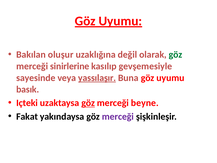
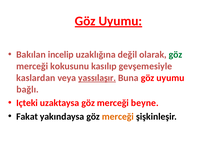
oluşur: oluşur -> incelip (61, 55)
sinirlerine: sinirlerine -> kokusunu (70, 66)
sayesinde: sayesinde -> kaslardan (36, 78)
basık: basık -> bağlı (28, 89)
göz underline: present -> none (88, 103)
merceği colour: purple -> orange (118, 116)
